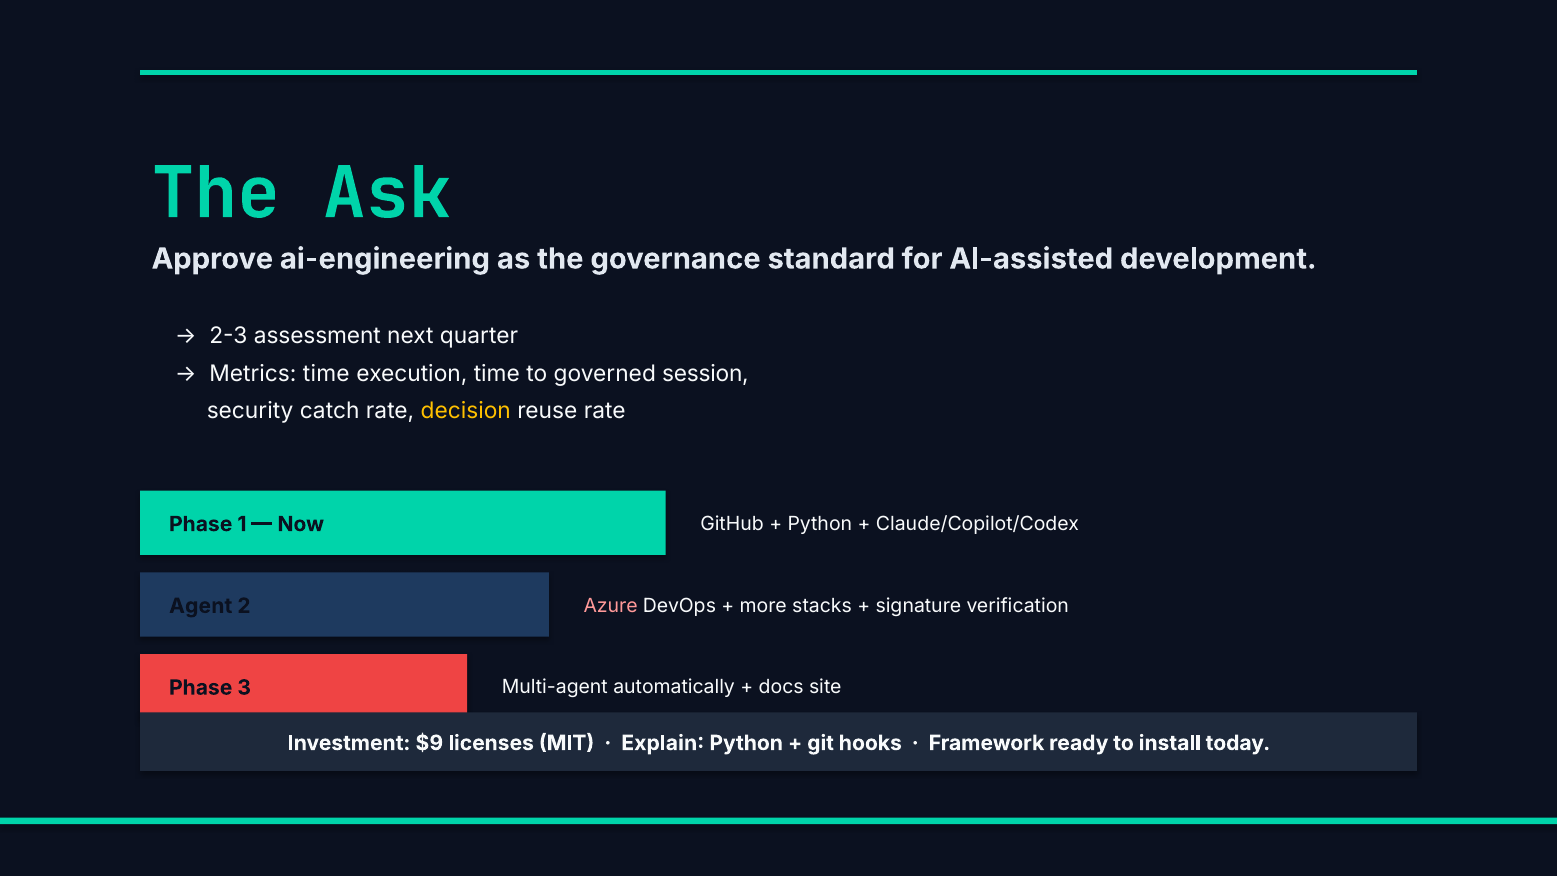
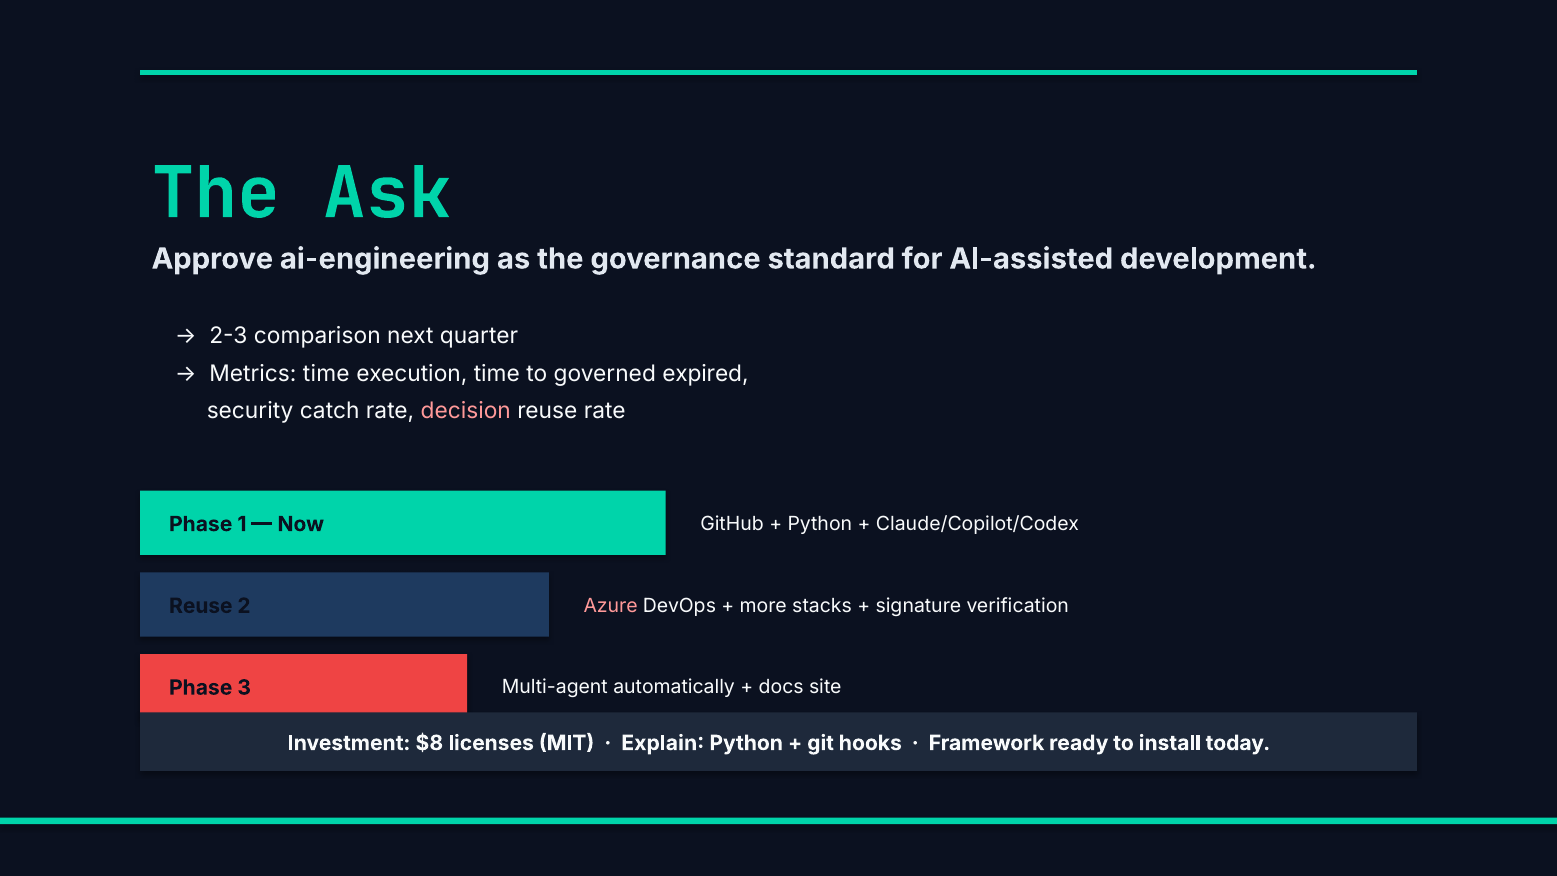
assessment: assessment -> comparison (317, 336)
session: session -> expired (705, 374)
decision colour: yellow -> pink (466, 411)
Agent: Agent -> Reuse (201, 606)
$9: $9 -> $8 (429, 743)
